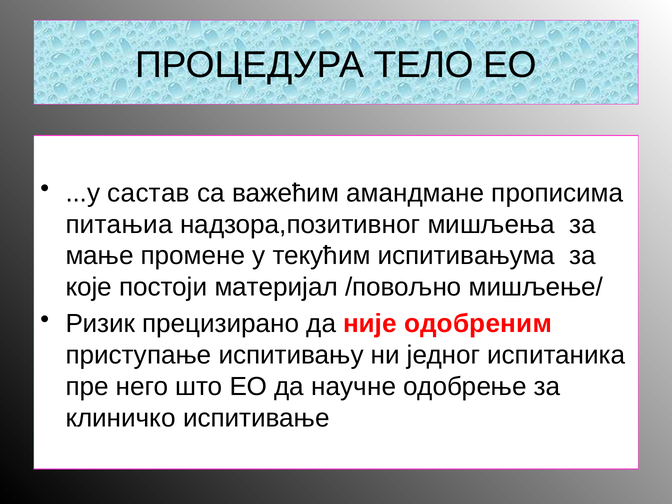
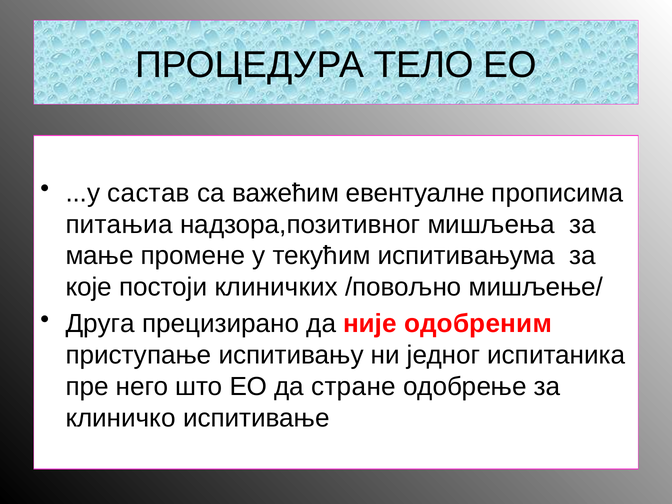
амандмане: амандмане -> евентуалне (415, 193)
материјал: материјал -> клиничких (276, 287)
Ризик: Ризик -> Друга (100, 324)
научне: научне -> стране (354, 387)
